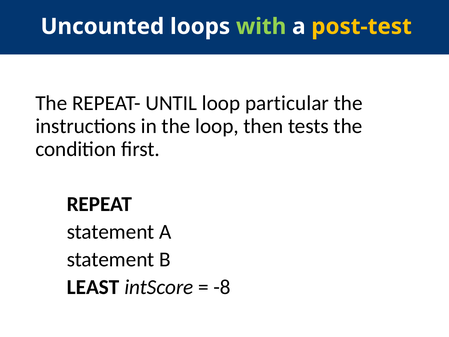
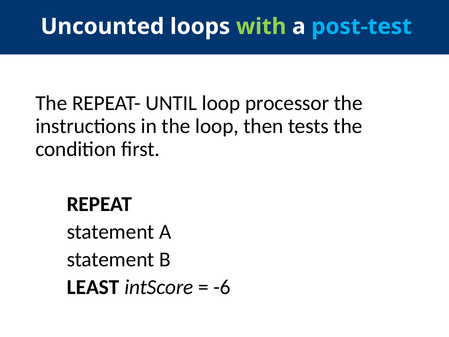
post-test colour: yellow -> light blue (362, 26)
particular: particular -> processor (287, 103)
-8: -8 -> -6 (222, 287)
